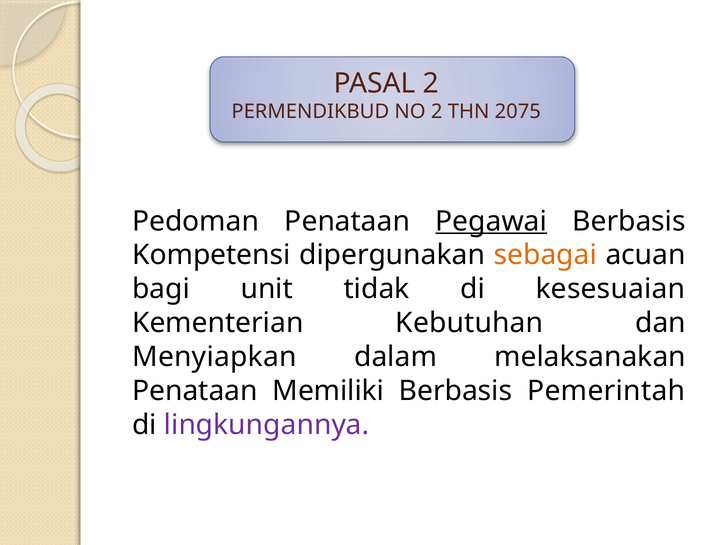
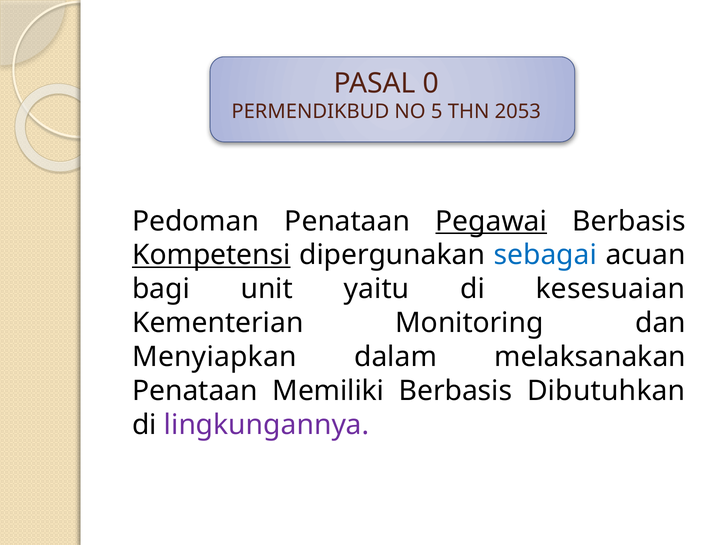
PASAL 2: 2 -> 0 (431, 83)
NO 2: 2 -> 5 (437, 112)
2075: 2075 -> 2053 (518, 112)
Kompetensi underline: none -> present (211, 255)
sebagai colour: orange -> blue (545, 255)
tidak: tidak -> yaitu (377, 289)
Kebutuhan: Kebutuhan -> Monitoring (469, 323)
Pemerintah: Pemerintah -> Dibutuhkan (606, 391)
